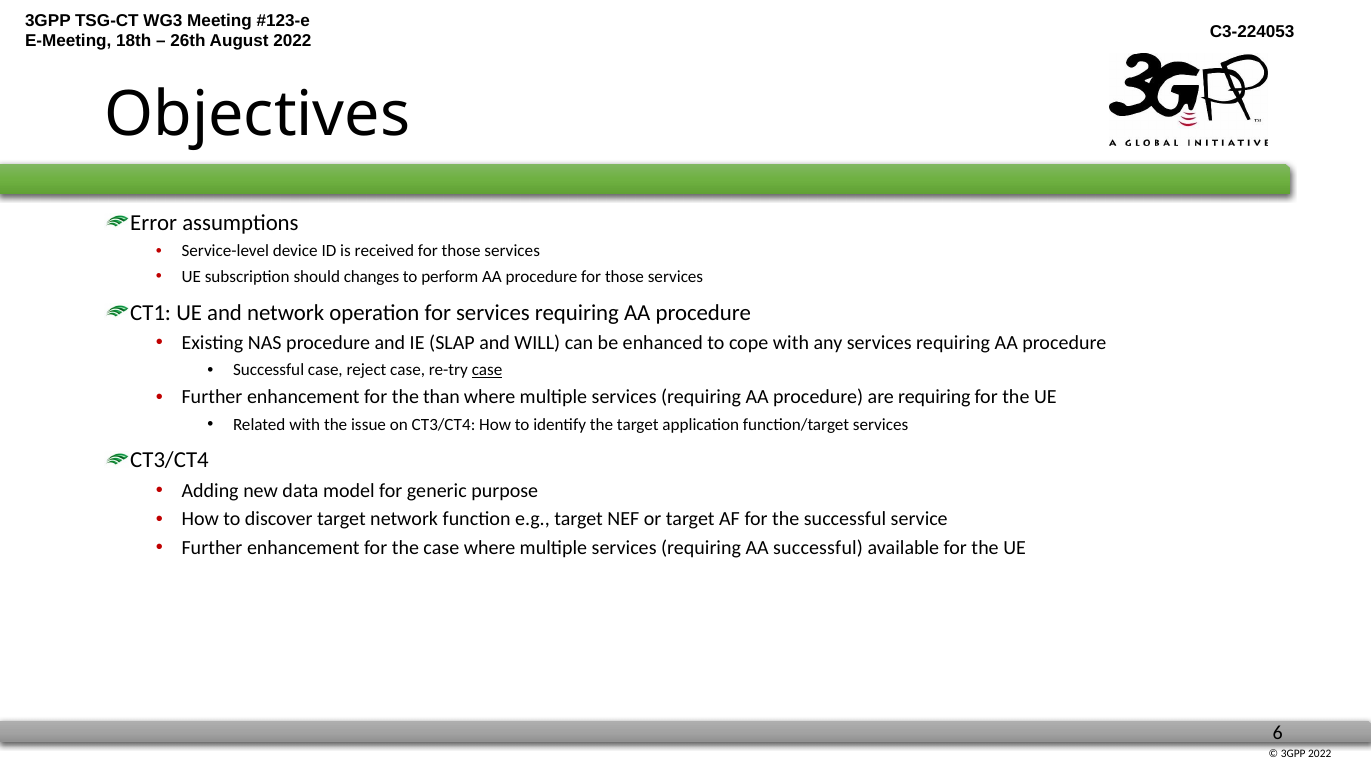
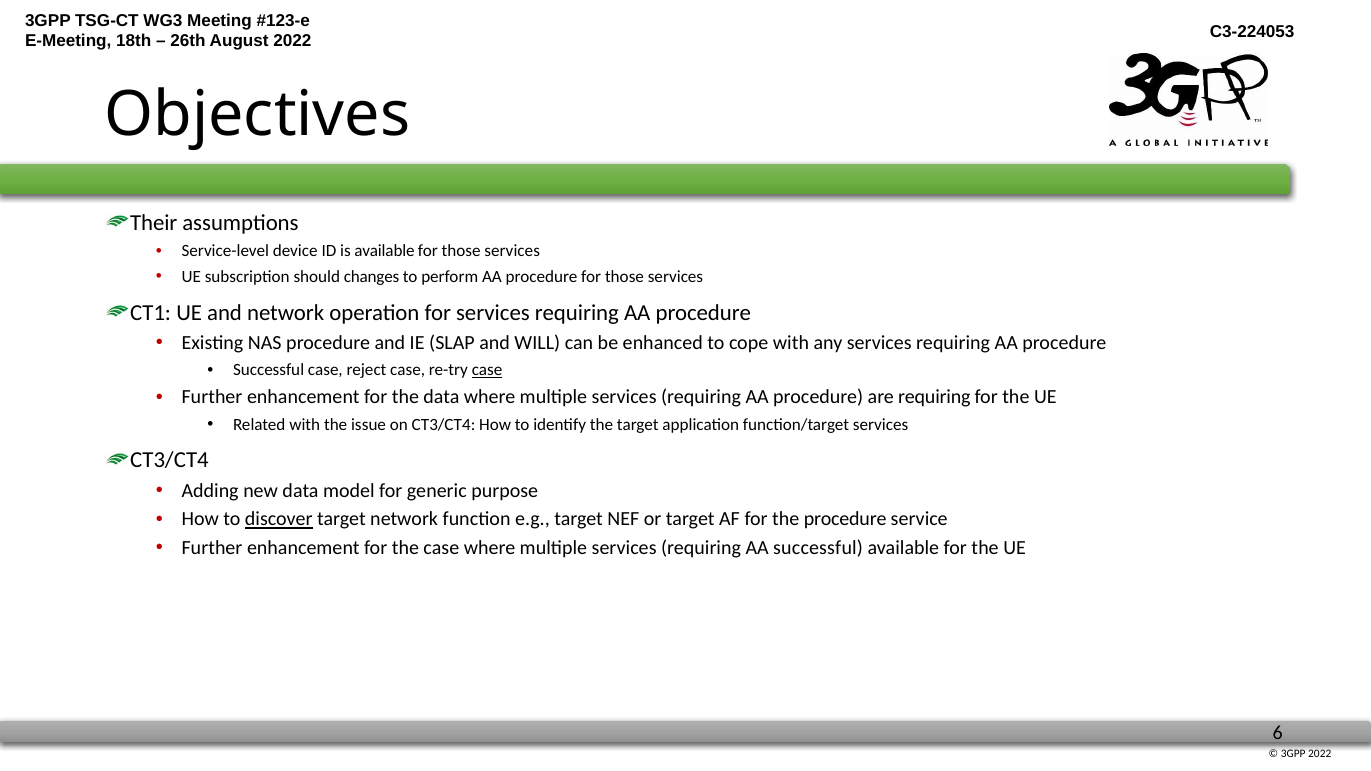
Error: Error -> Their (154, 223)
is received: received -> available (384, 251)
the than: than -> data (441, 397)
discover underline: none -> present (279, 520)
the successful: successful -> procedure (845, 520)
